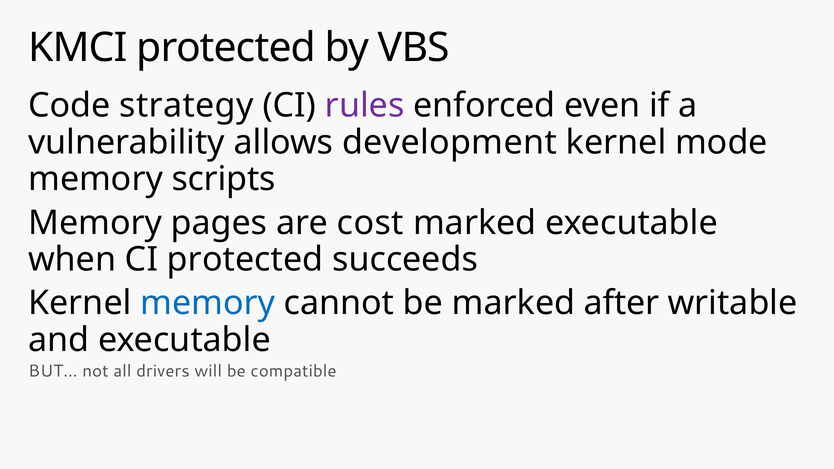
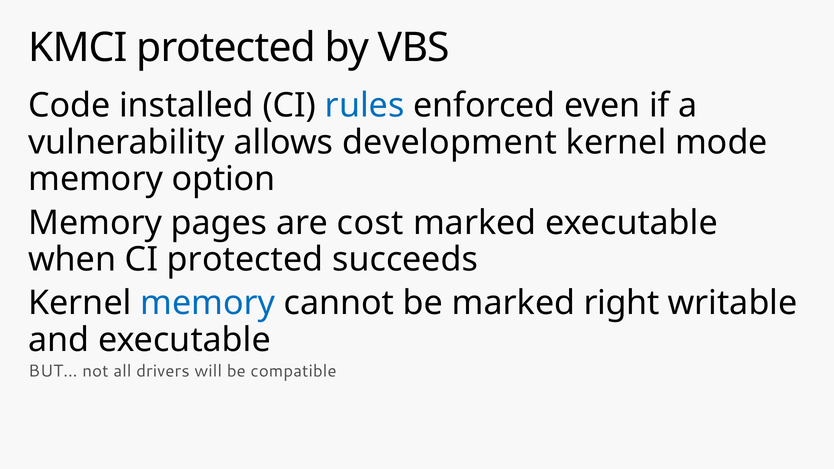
strategy: strategy -> installed (187, 106)
rules colour: purple -> blue (365, 106)
scripts: scripts -> option (224, 179)
after: after -> right (622, 303)
